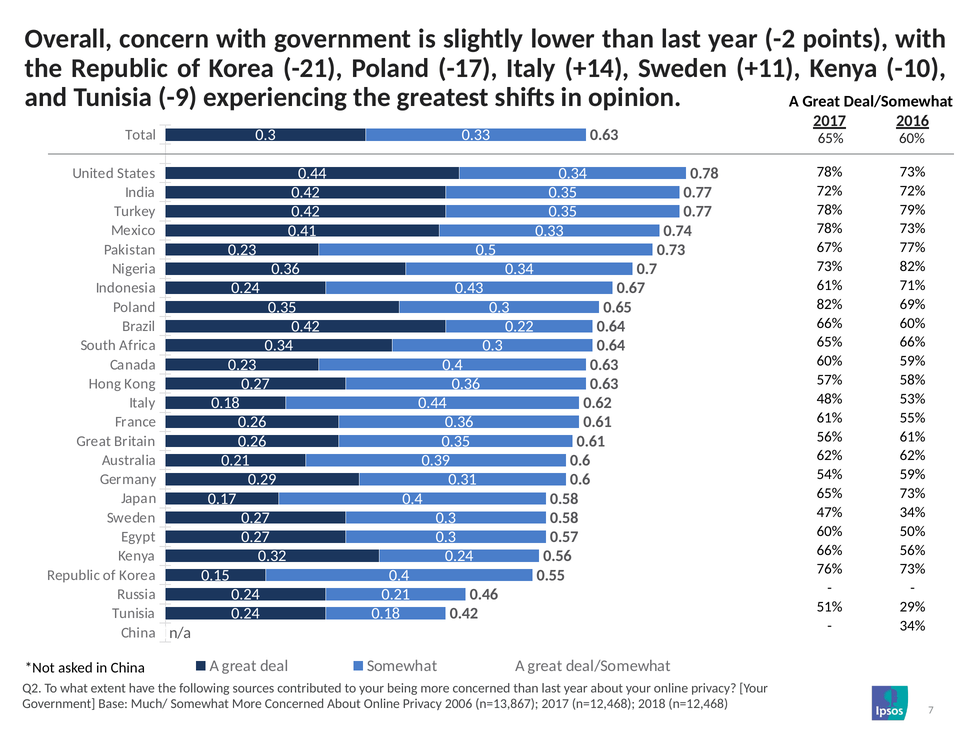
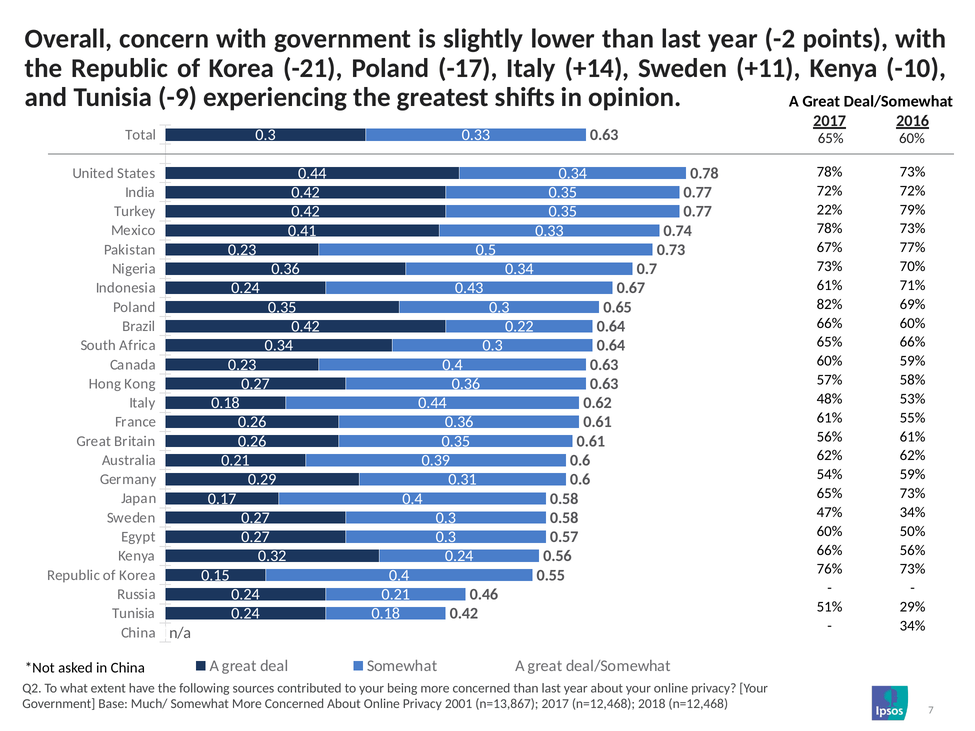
78%: 78% -> 22% (830, 210)
73% 82%: 82% -> 70% (913, 266)
2006: 2006 -> 2001 (459, 704)
